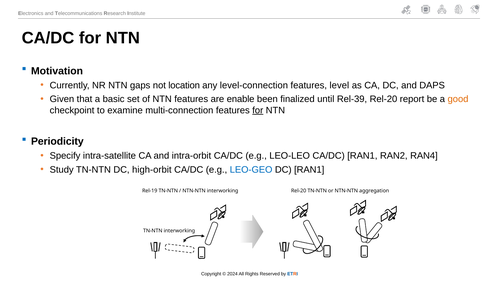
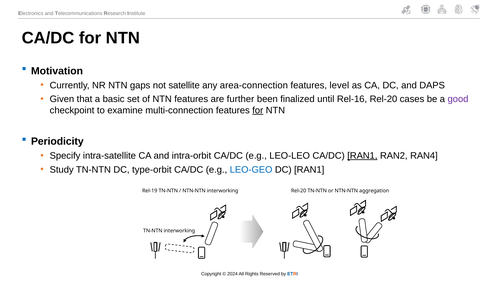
location: location -> satellite (184, 85)
level-connection: level-connection -> area-connection (254, 85)
enable: enable -> further (241, 99)
Rel-39: Rel-39 -> Rel-16 (352, 99)
report: report -> cases (412, 99)
good colour: orange -> purple (458, 99)
RAN1 underline: none -> present (362, 156)
high-orbit: high-orbit -> type-orbit (152, 169)
